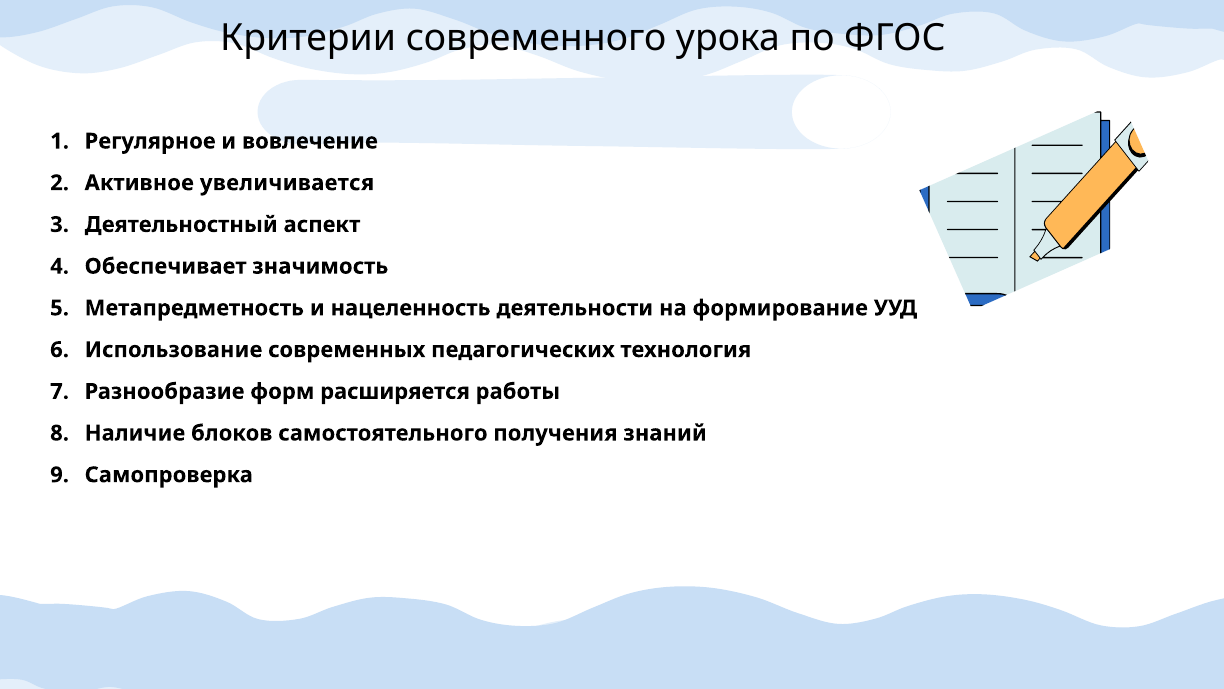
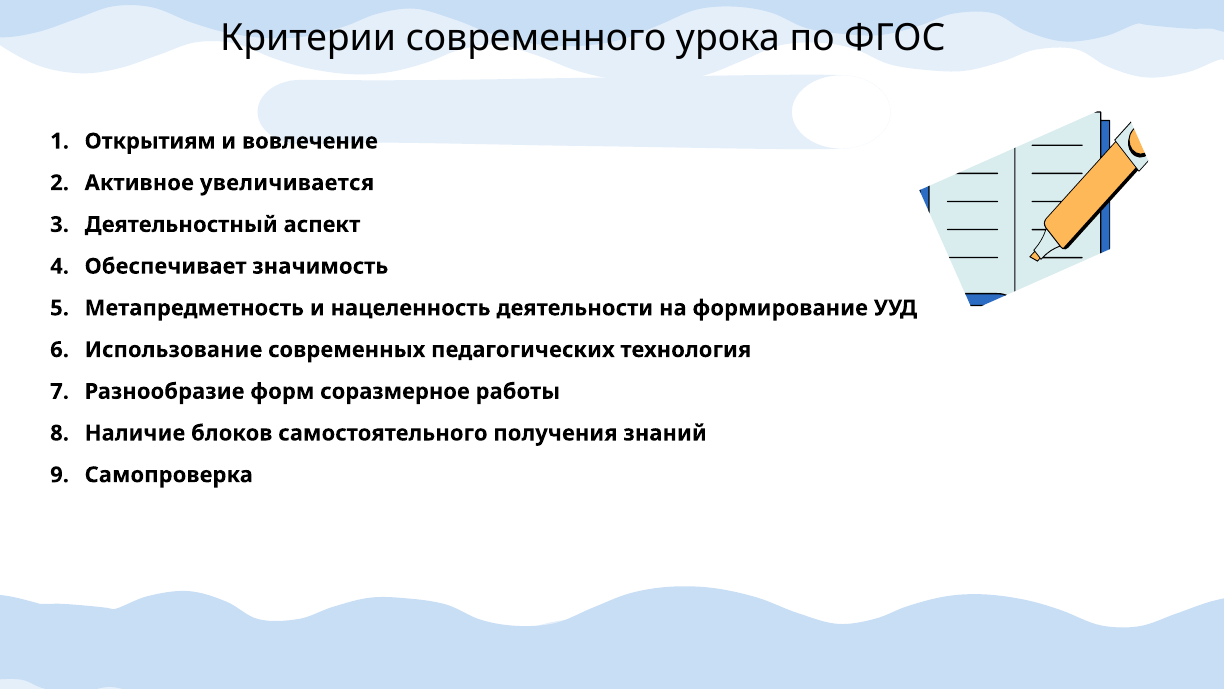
Регулярное: Регулярное -> Открытиям (150, 141)
расширяется: расширяется -> соразмерное (395, 391)
